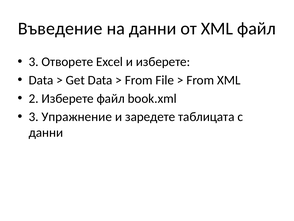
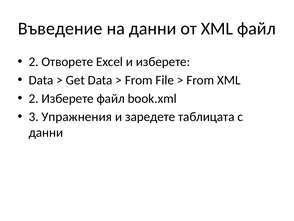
3: 3 -> 2 (34, 62)
Упражнение: Упражнение -> Упражнения (77, 117)
